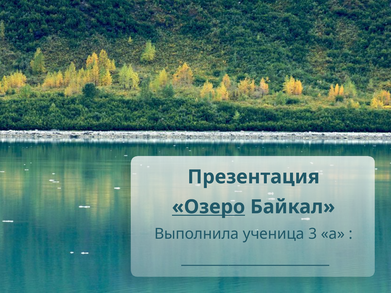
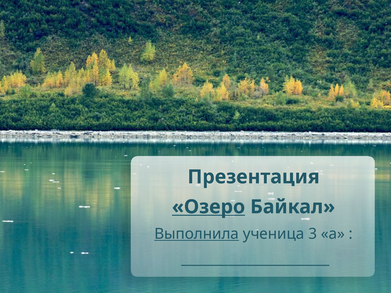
Выполнила underline: none -> present (197, 234)
